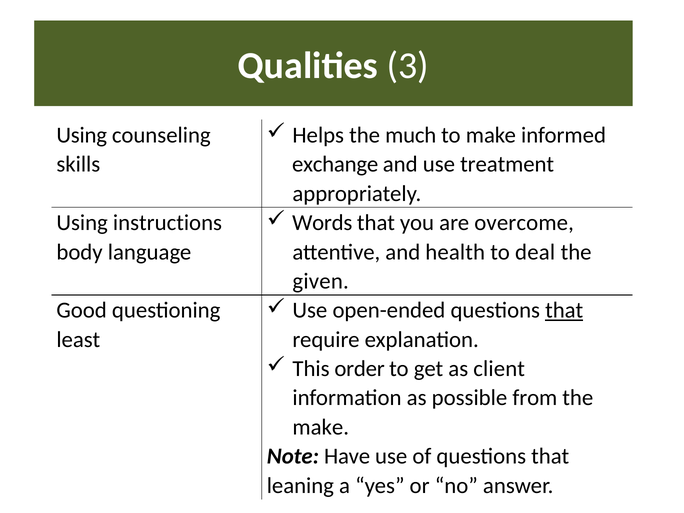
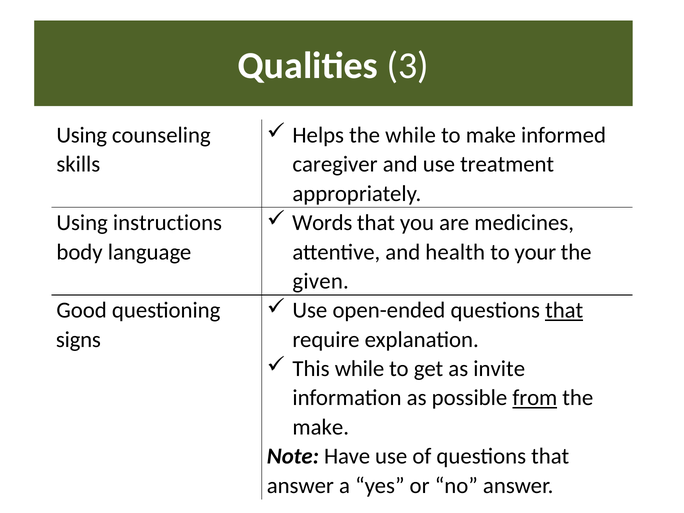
the much: much -> while (411, 135)
exchange: exchange -> caregiver (335, 164)
overcome: overcome -> medicines (524, 223)
deal: deal -> your (535, 252)
least: least -> signs (78, 340)
This order: order -> while (360, 369)
client: client -> invite (499, 369)
from underline: none -> present (535, 398)
leaning: leaning -> answer (300, 486)
